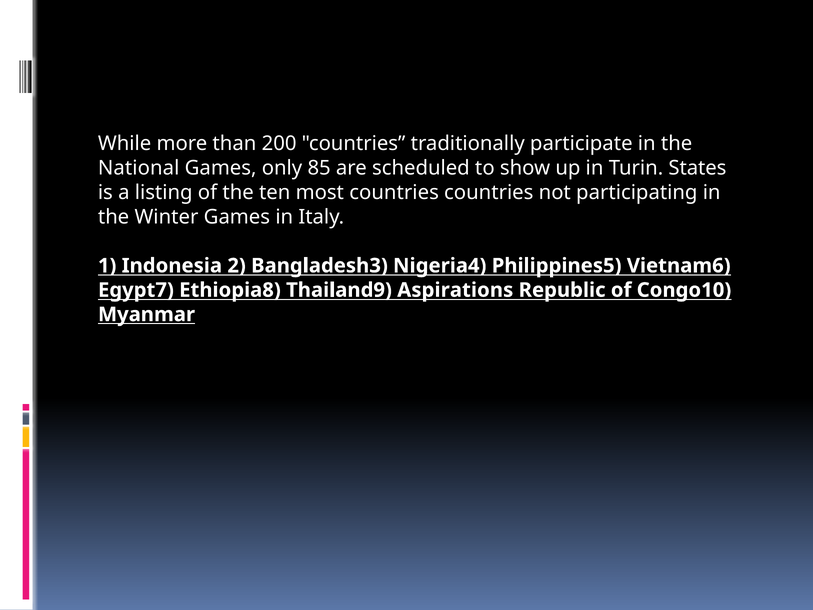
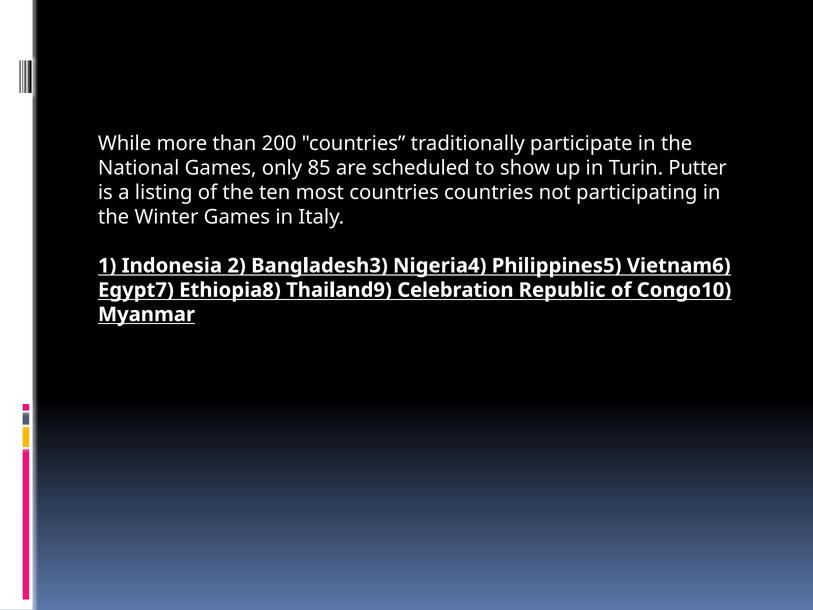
States: States -> Putter (697, 168)
Aspirations: Aspirations -> Celebration (455, 290)
